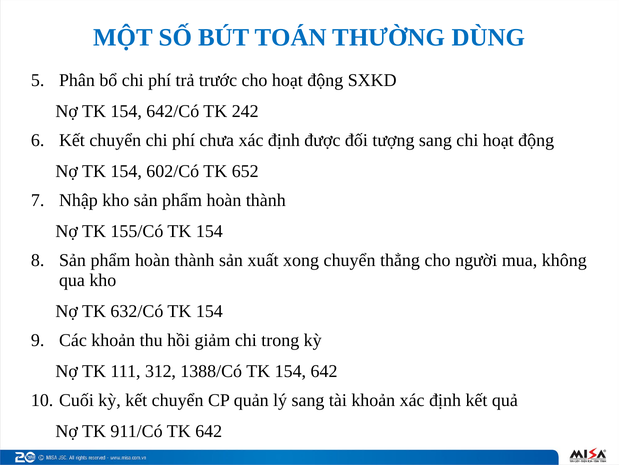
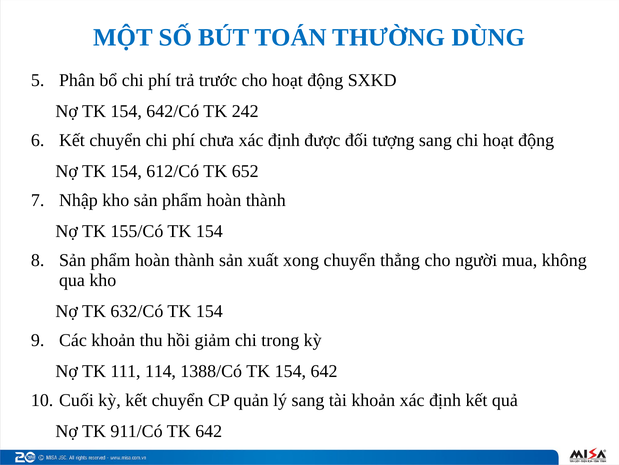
602/Có: 602/Có -> 612/Có (173, 171)
312: 312 -> 114 (161, 371)
